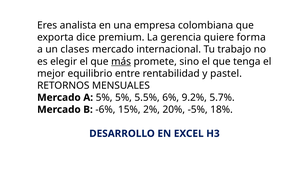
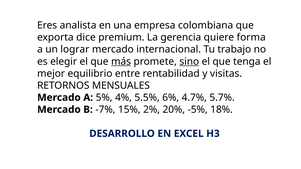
clases: clases -> lograr (75, 50)
sino underline: none -> present (189, 62)
pastel: pastel -> visitas (226, 74)
5% 5%: 5% -> 4% (123, 98)
9.2%: 9.2% -> 4.7% (194, 98)
-6%: -6% -> -7% (105, 110)
